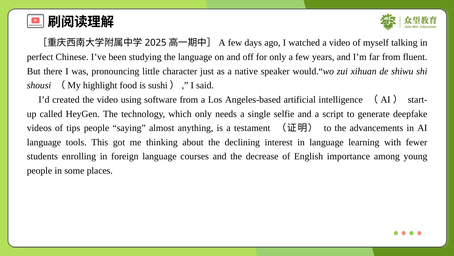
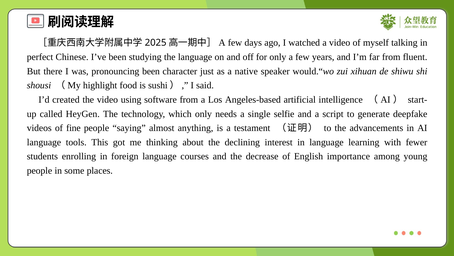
pronouncing little: little -> been (151, 71)
tips: tips -> fine (73, 128)
